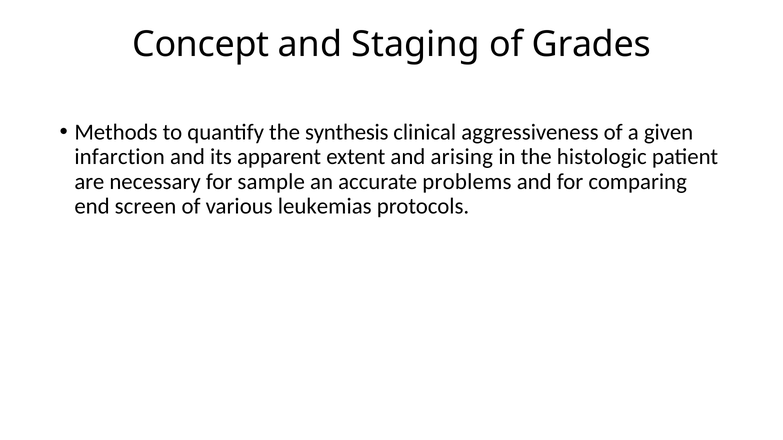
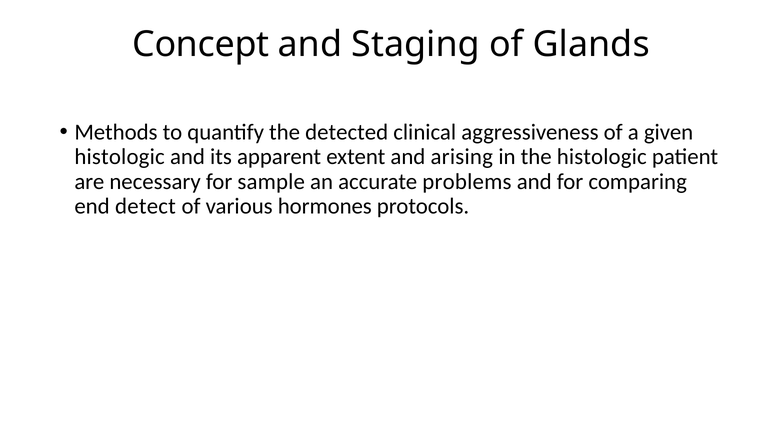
Grades: Grades -> Glands (591, 44)
synthesis: synthesis -> detected (347, 132)
infarction: infarction -> histologic (120, 157)
screen: screen -> detect (145, 206)
leukemias: leukemias -> hormones (325, 206)
